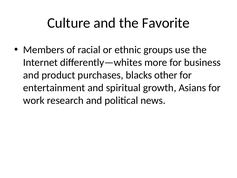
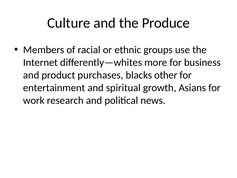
Favorite: Favorite -> Produce (166, 23)
